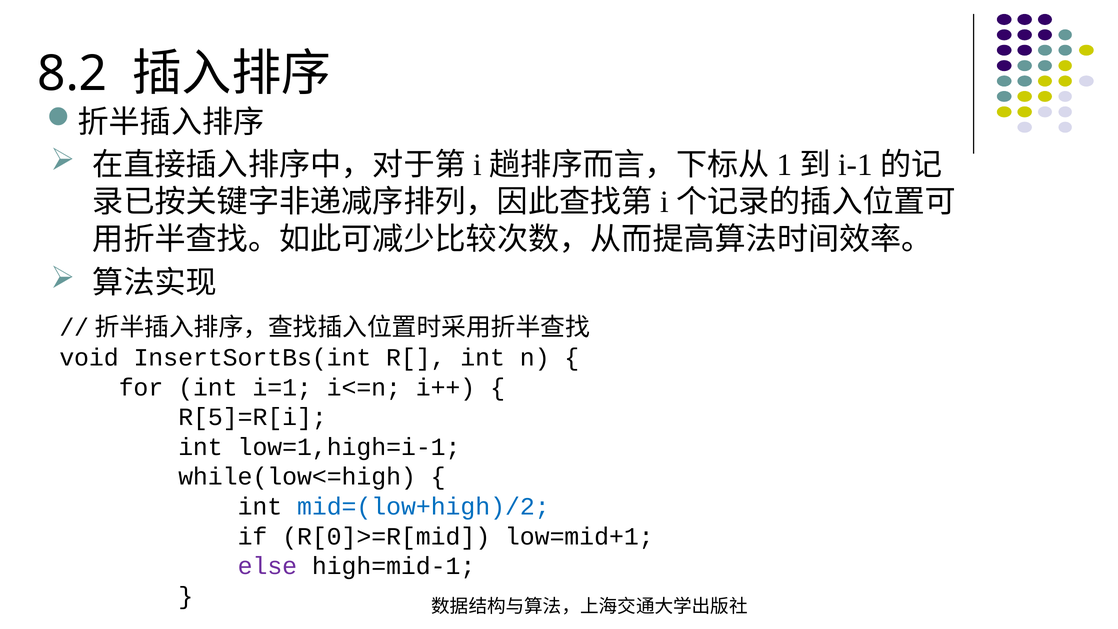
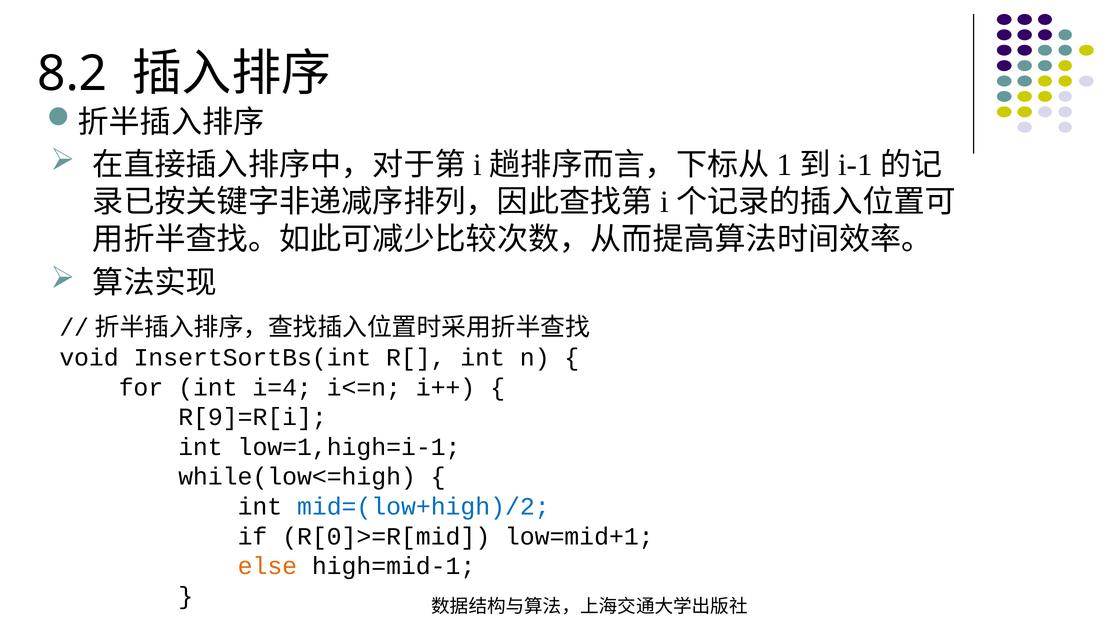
i=1: i=1 -> i=4 (282, 387)
R[5]=R[i: R[5]=R[i -> R[9]=R[i (253, 417)
else colour: purple -> orange (267, 566)
